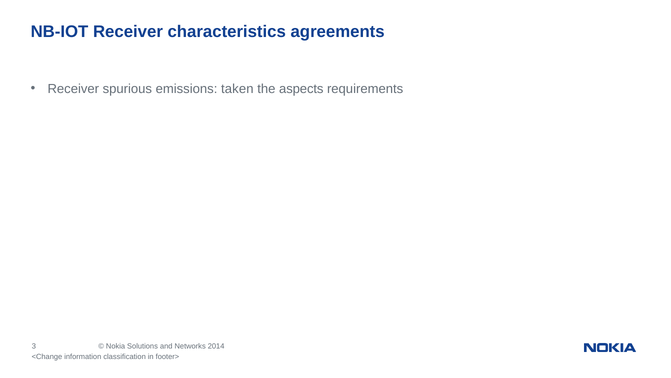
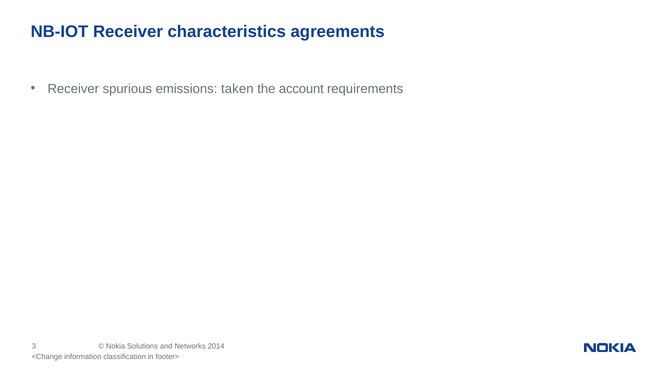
aspects: aspects -> account (301, 89)
